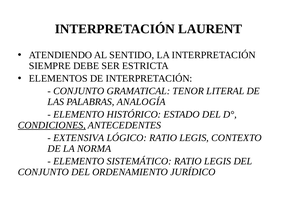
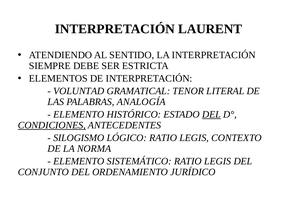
CONJUNTO: CONJUNTO -> VOLUNTAD (79, 91)
DEL underline: none -> present (211, 114)
EXTENSIVA: EXTENSIVA -> SILOGISMO (79, 138)
